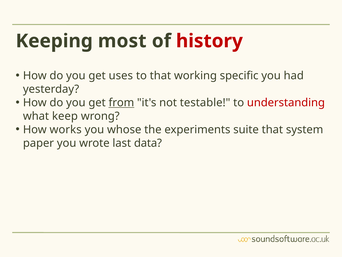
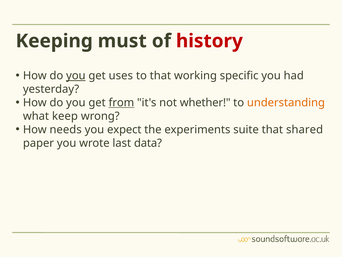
most: most -> must (122, 41)
you underline: none -> present (76, 76)
testable: testable -> whether (205, 102)
understanding colour: red -> orange (286, 102)
works: works -> needs (66, 129)
whose: whose -> expect (124, 129)
system: system -> shared (305, 129)
